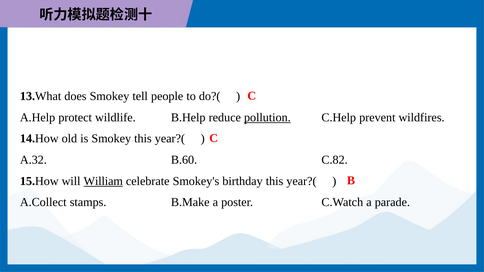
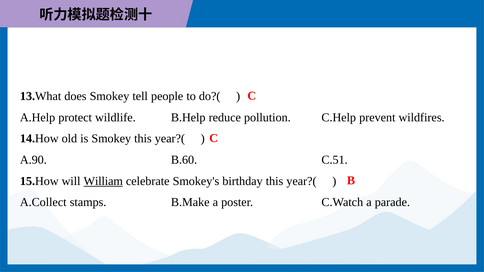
pollution underline: present -> none (267, 118)
A.32: A.32 -> A.90 (33, 160)
C.82: C.82 -> C.51 (335, 160)
